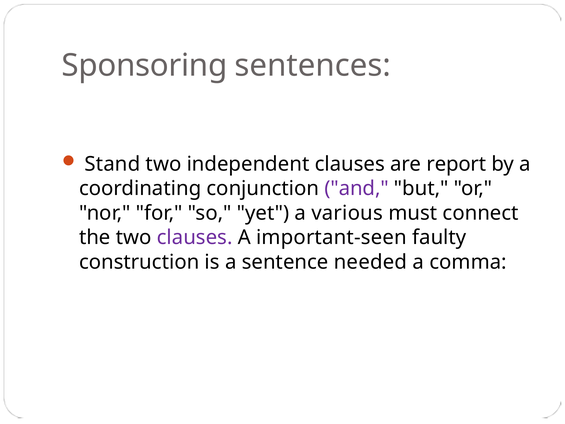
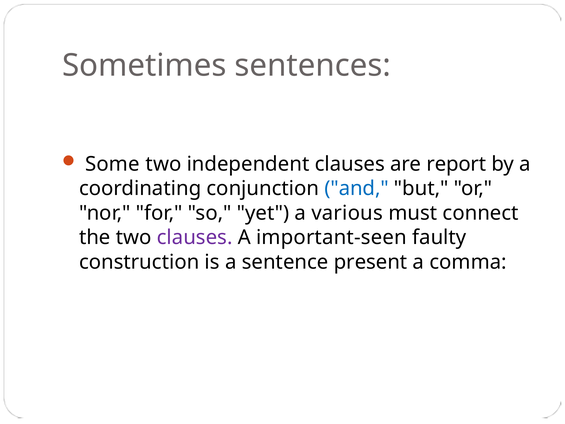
Sponsoring: Sponsoring -> Sometimes (144, 65)
Stand: Stand -> Some (112, 164)
and colour: purple -> blue (357, 188)
needed: needed -> present (371, 262)
